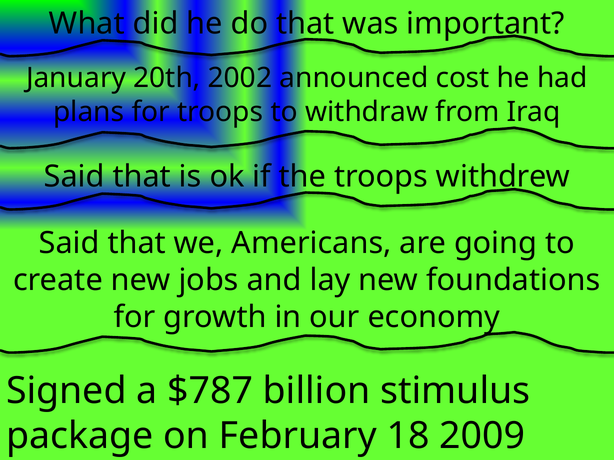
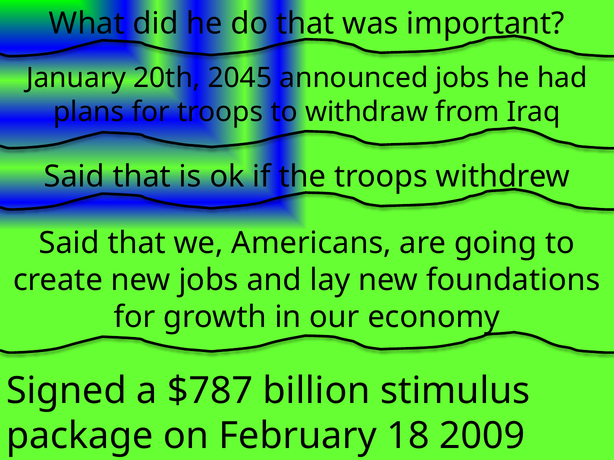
2002: 2002 -> 2045 (240, 78)
announced cost: cost -> jobs (463, 78)
